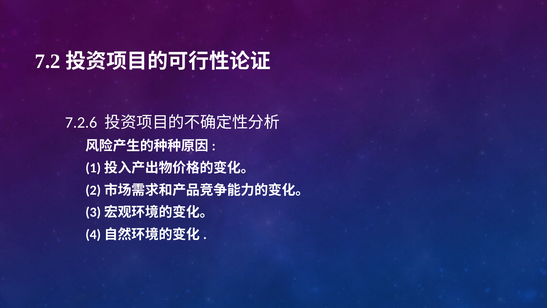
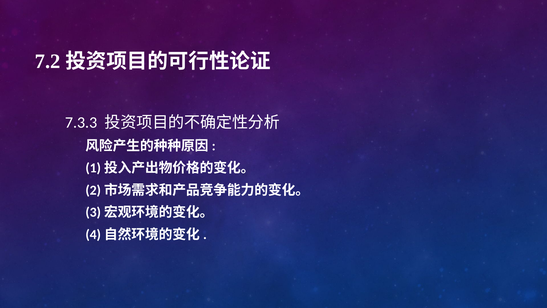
7.2.6: 7.2.6 -> 7.3.3 (81, 123)
